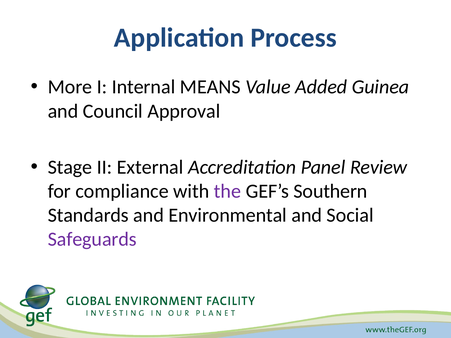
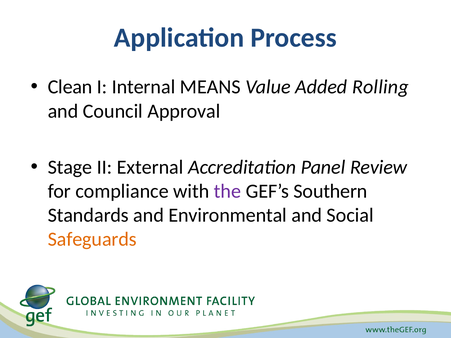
More: More -> Clean (70, 87)
Guinea: Guinea -> Rolling (380, 87)
Safeguards colour: purple -> orange (92, 239)
